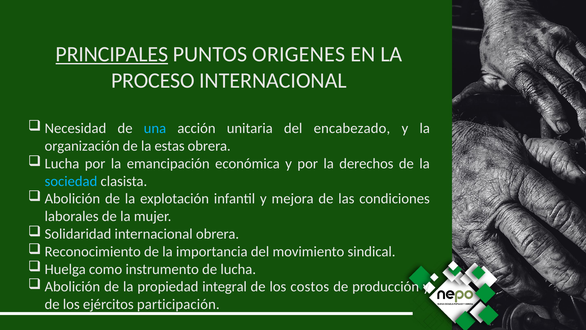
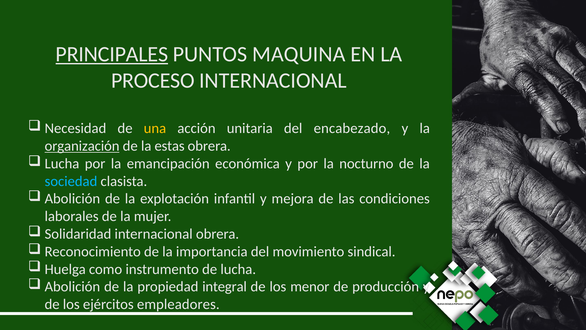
ORIGENES: ORIGENES -> MAQUINA (299, 54)
una colour: light blue -> yellow (155, 128)
organización underline: none -> present (82, 146)
derechos: derechos -> nocturno (366, 163)
costos: costos -> menor (310, 286)
participación: participación -> empleadores (178, 304)
